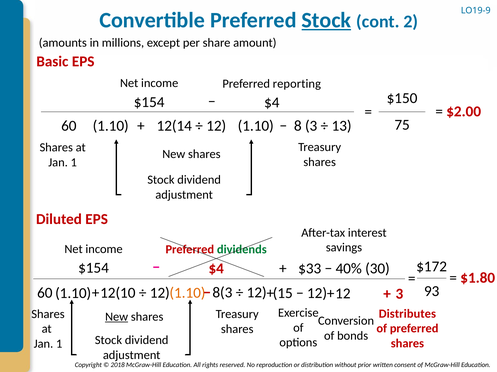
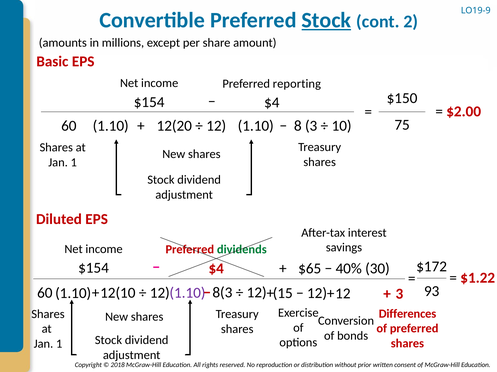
12(14: 12(14 -> 12(20 (174, 126)
13: 13 -> 10 (342, 126)
$33: $33 -> $65 (310, 269)
$1.80: $1.80 -> $1.22 (478, 278)
1.10 colour: orange -> purple (187, 293)
Distributes: Distributes -> Differences (408, 314)
New underline: present -> none (117, 317)
